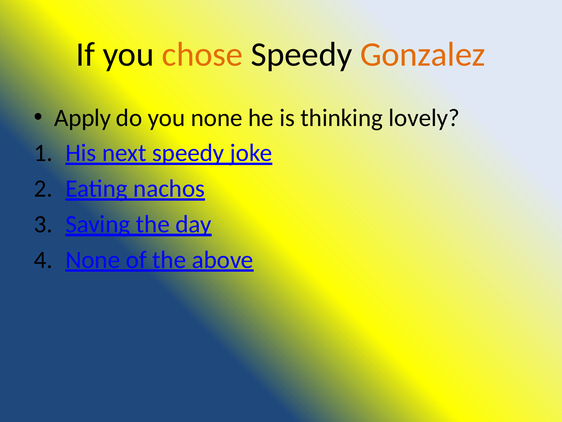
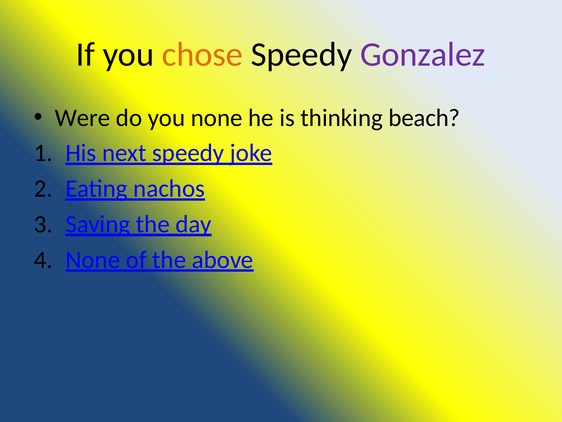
Gonzalez colour: orange -> purple (423, 54)
Apply: Apply -> Were (83, 118)
lovely: lovely -> beach (424, 118)
